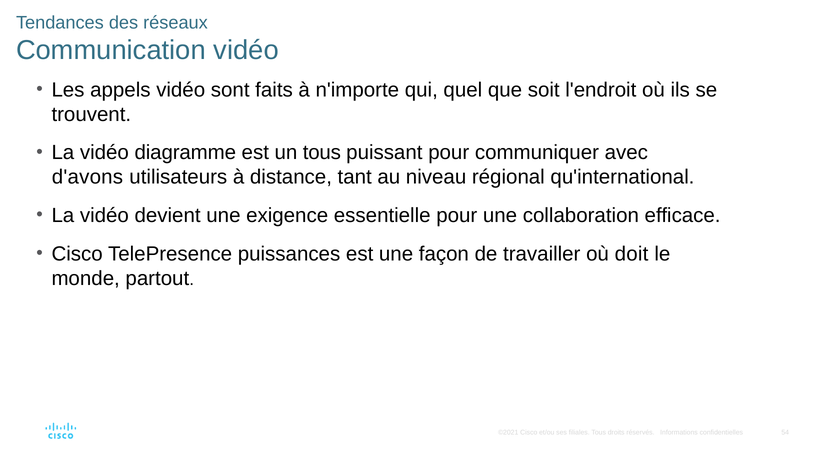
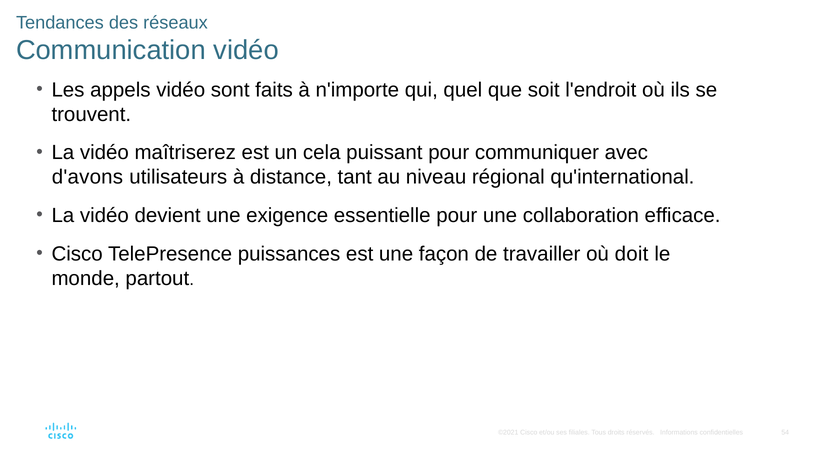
diagramme: diagramme -> maîtriserez (185, 153)
un tous: tous -> cela (322, 153)
